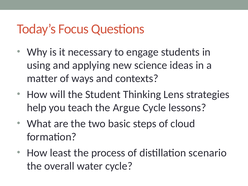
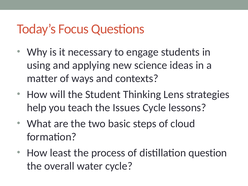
Argue: Argue -> Issues (126, 108)
scenario: scenario -> question (208, 153)
